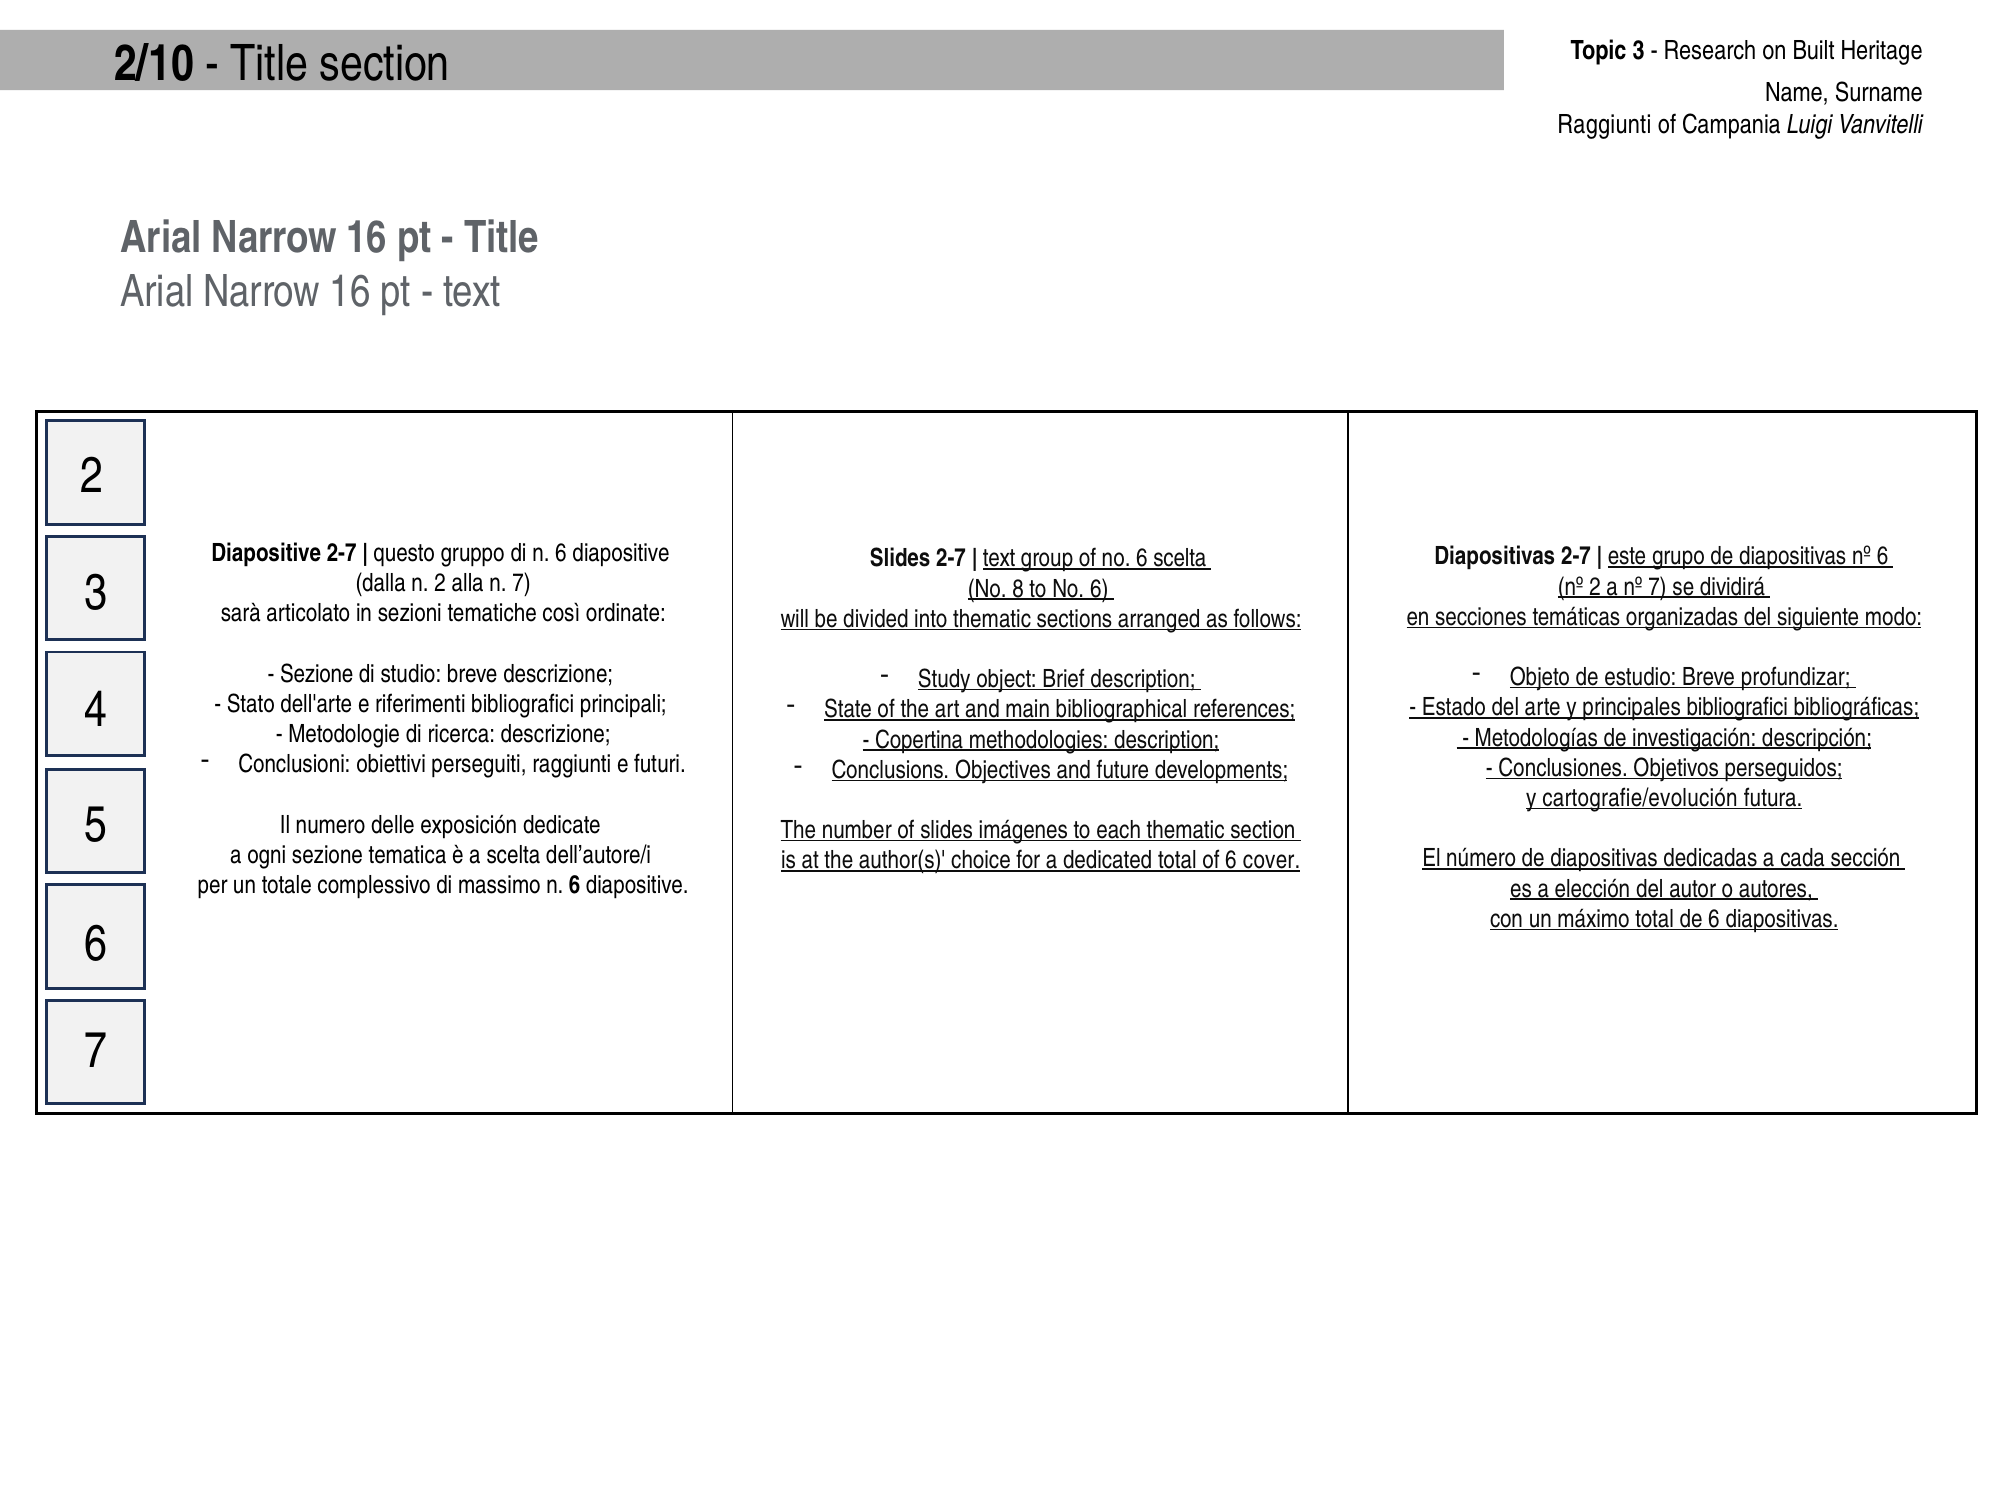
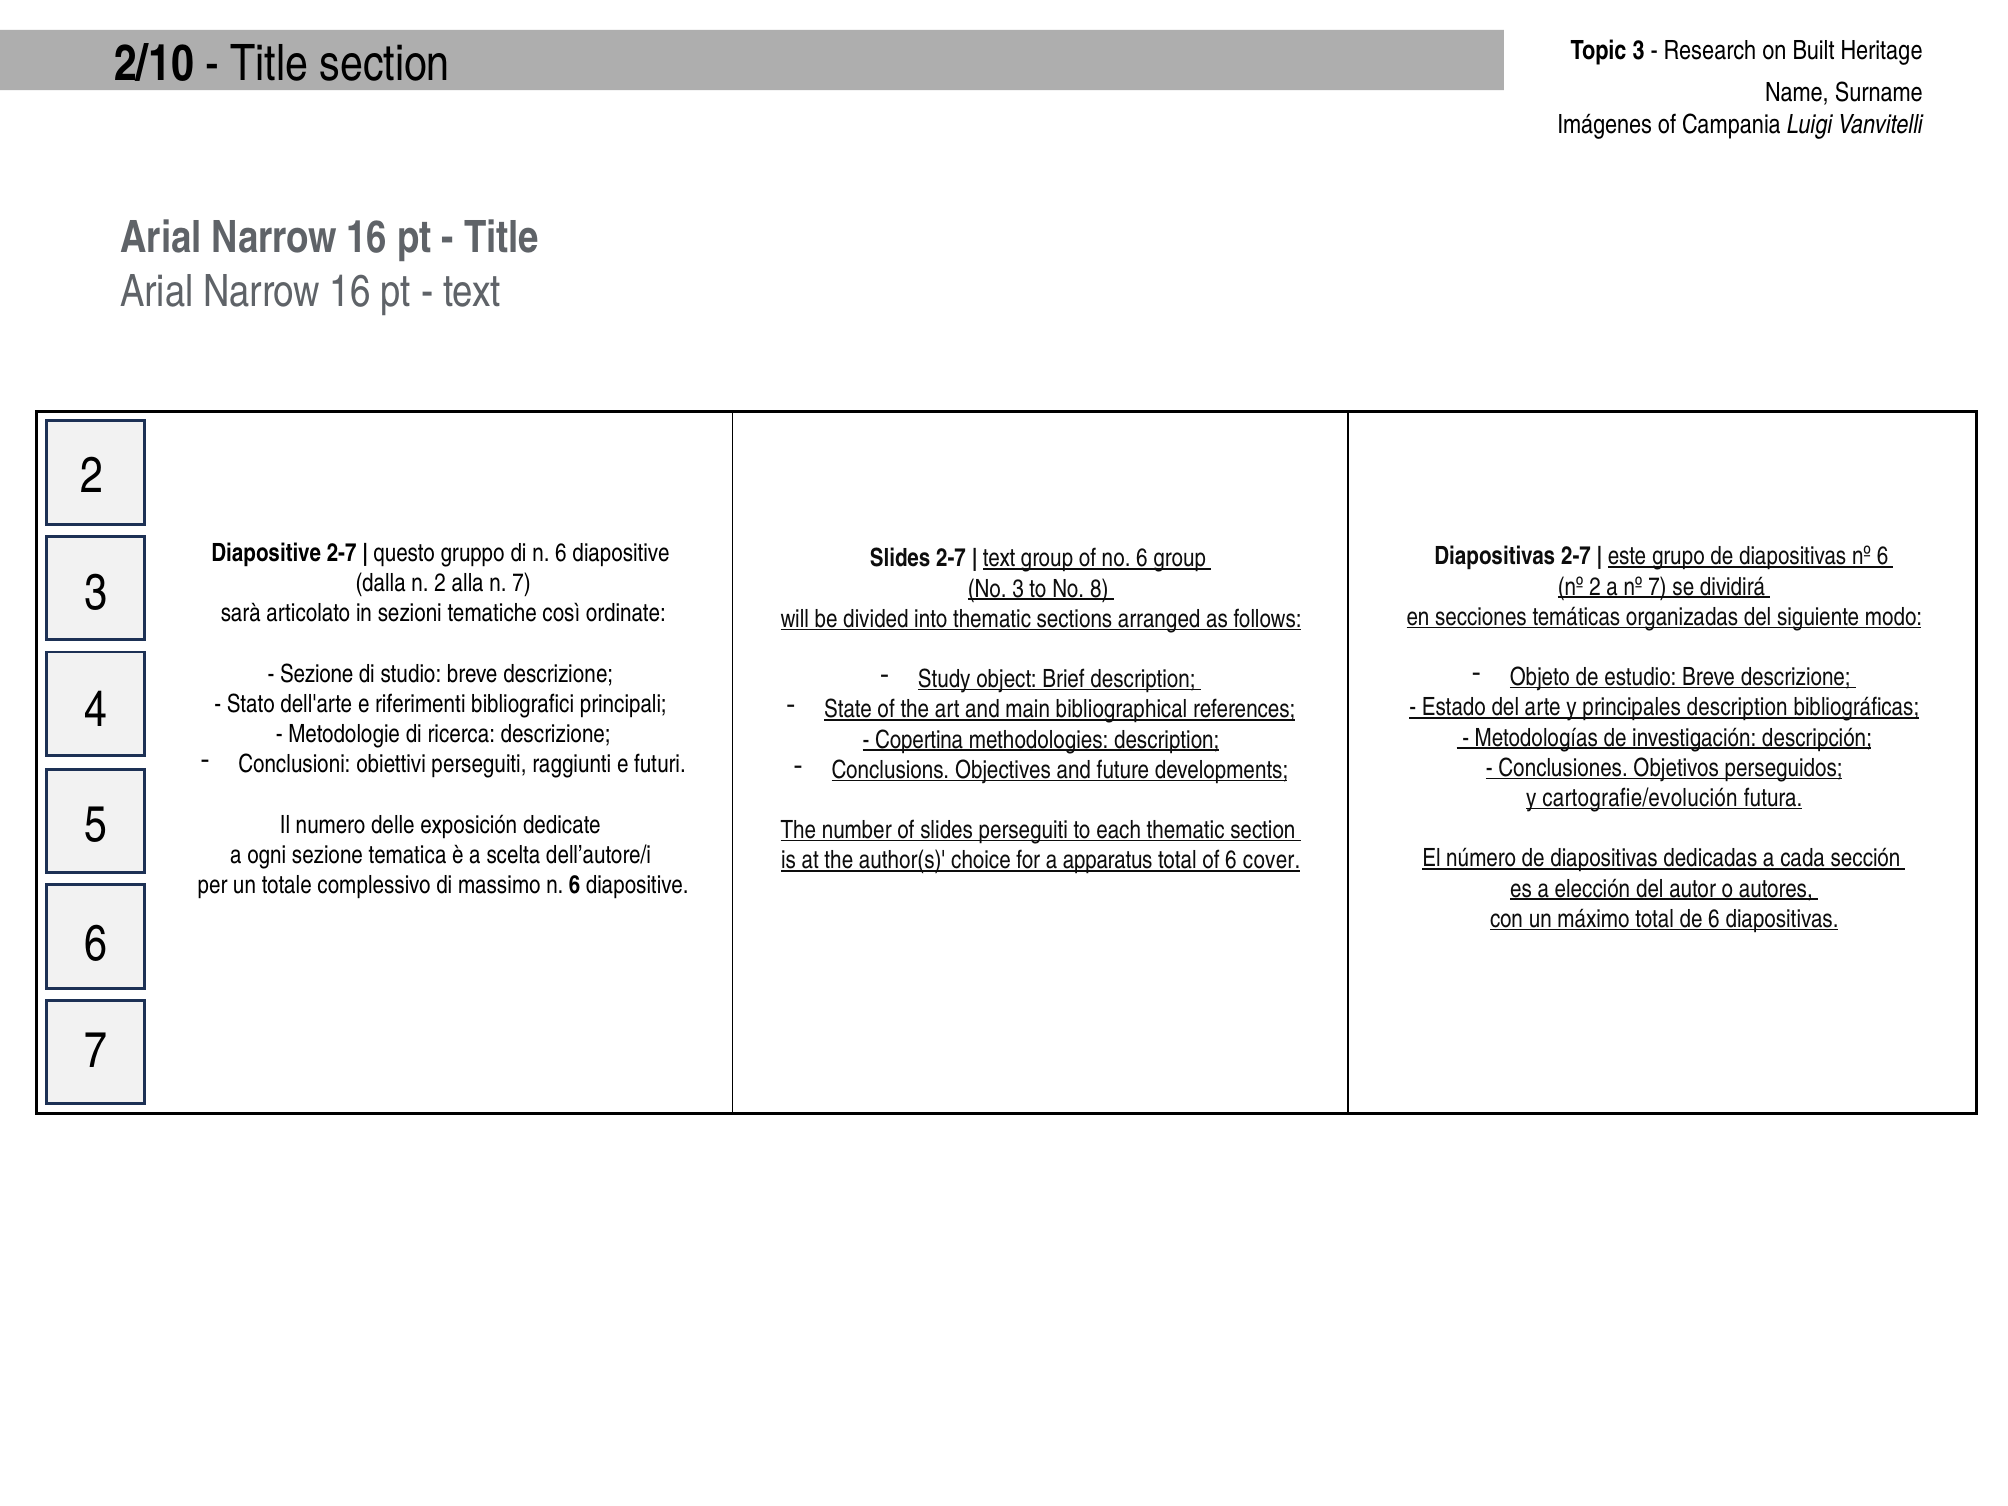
Raggiunti: Raggiunti -> Imágenes (1605, 124)
6 scelta: scelta -> group (1180, 559)
No 8: 8 -> 3 (1018, 589)
to No 6: 6 -> 8 (1099, 589)
estudio Breve profundizar: profundizar -> descrizione (1796, 677)
principales bibliografici: bibliografici -> description (1737, 708)
slides imágenes: imágenes -> perseguiti (1023, 830)
dedicated: dedicated -> apparatus (1108, 861)
